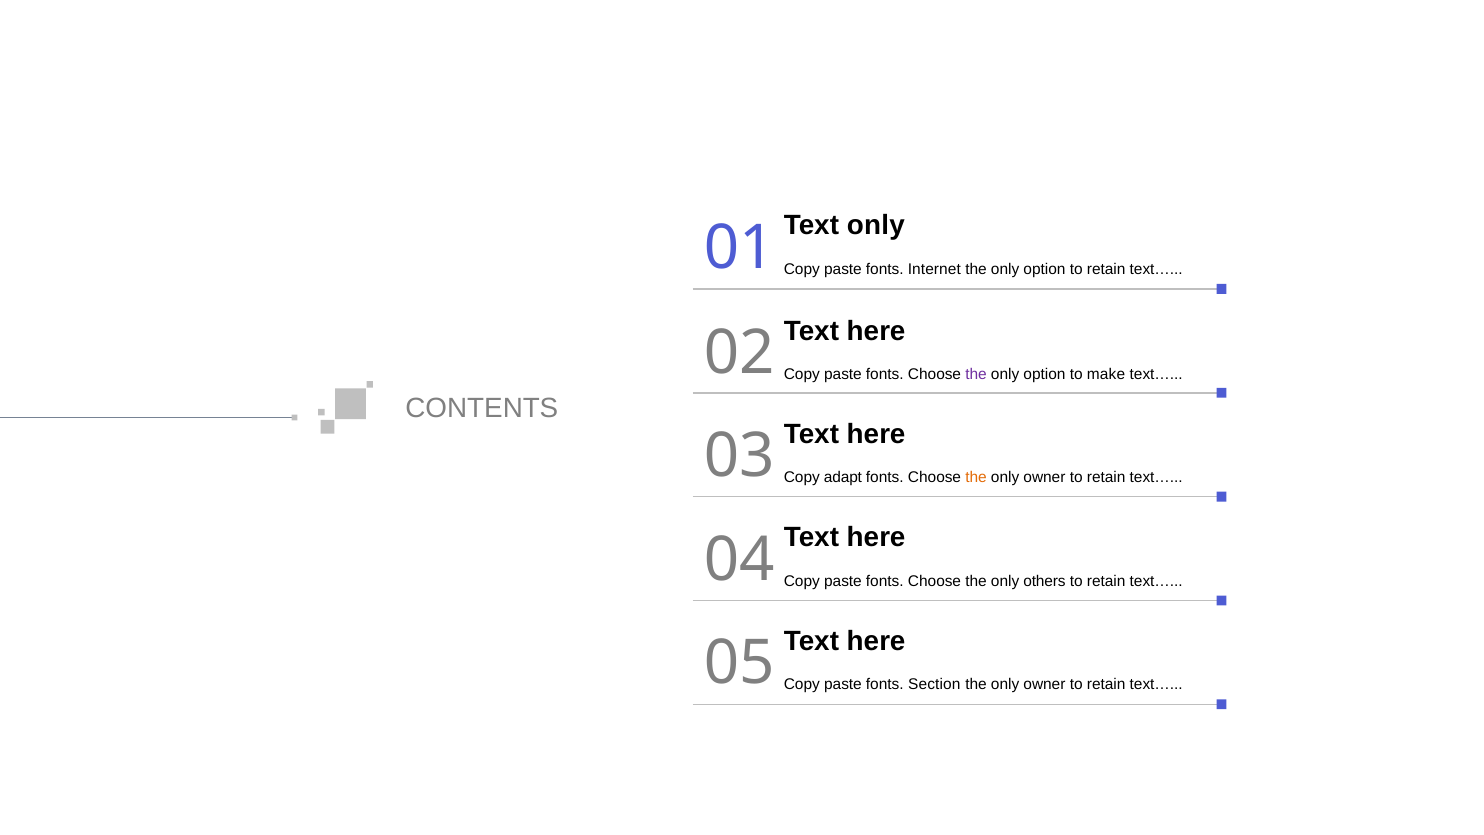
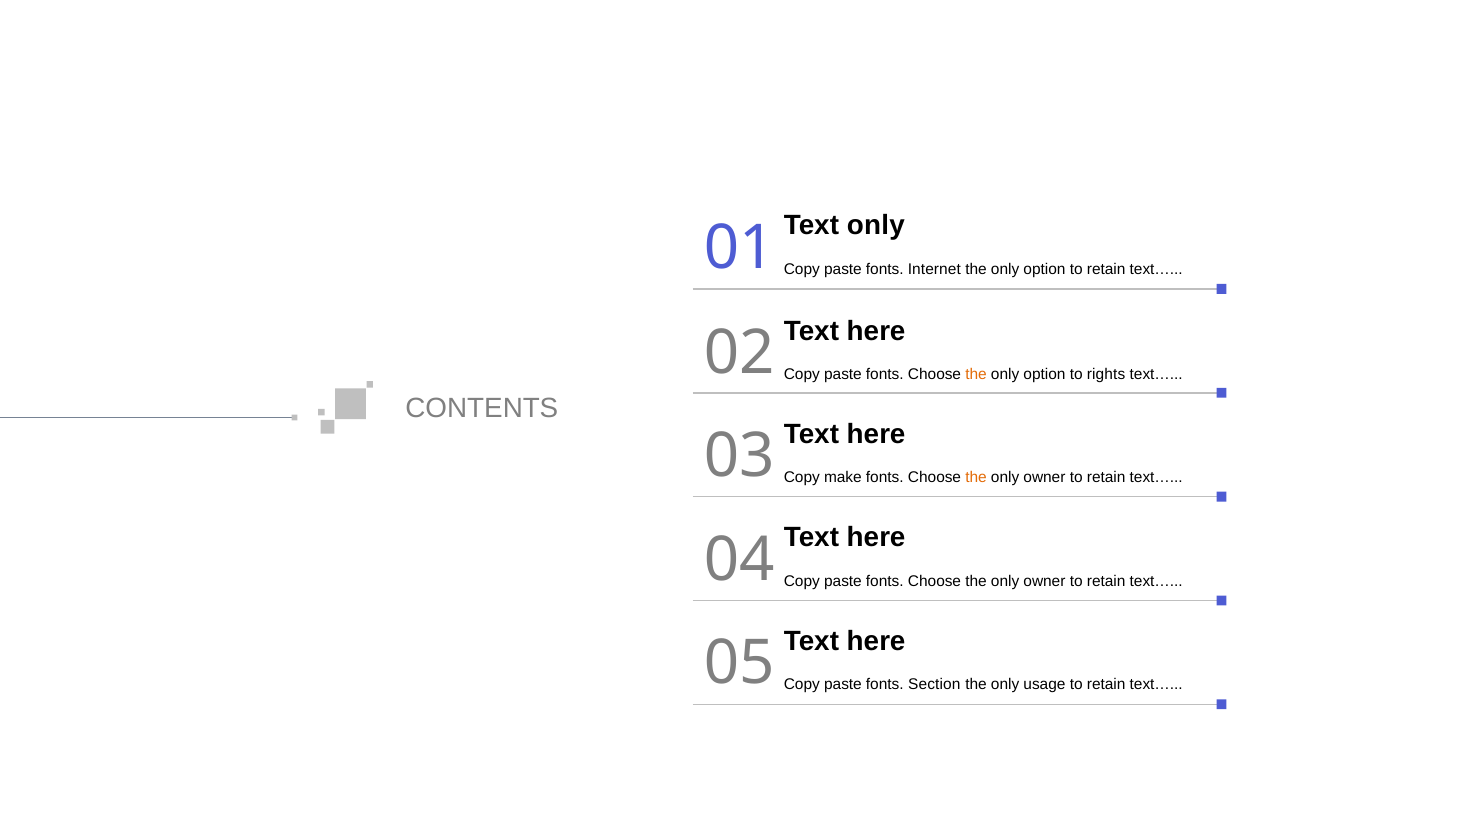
the colour: purple -> orange (976, 374)
make: make -> rights (1106, 374)
adapt: adapt -> make (843, 478)
others: others -> owner (1044, 581)
owner: owner -> usage (1044, 684)
